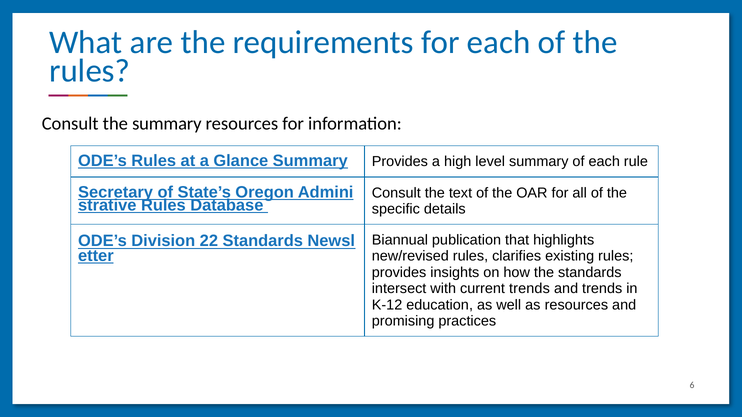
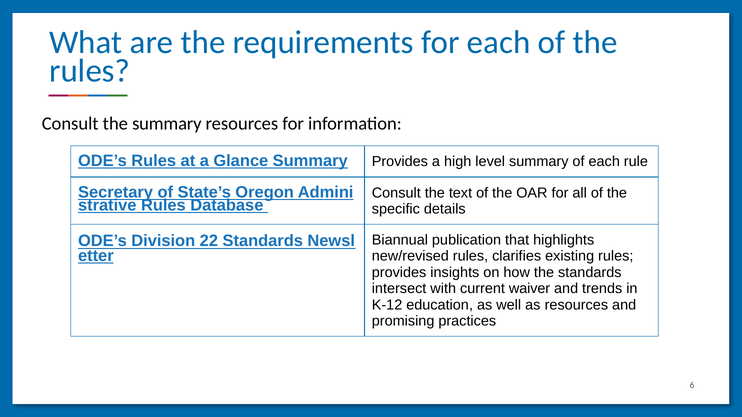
current trends: trends -> waiver (530, 289)
